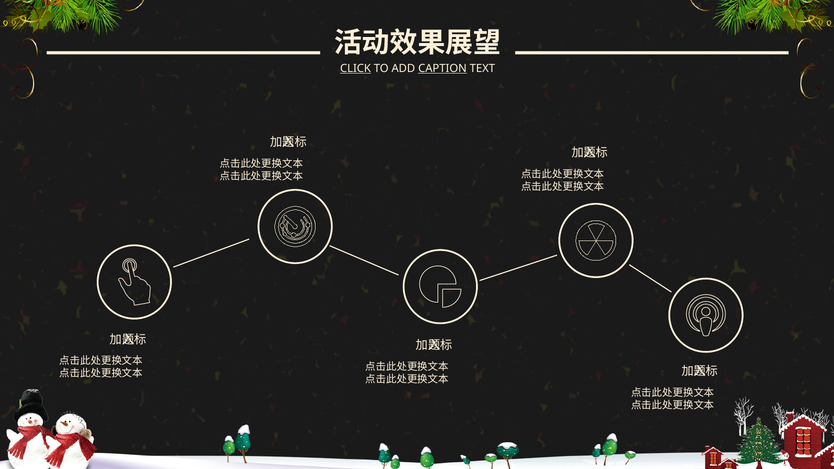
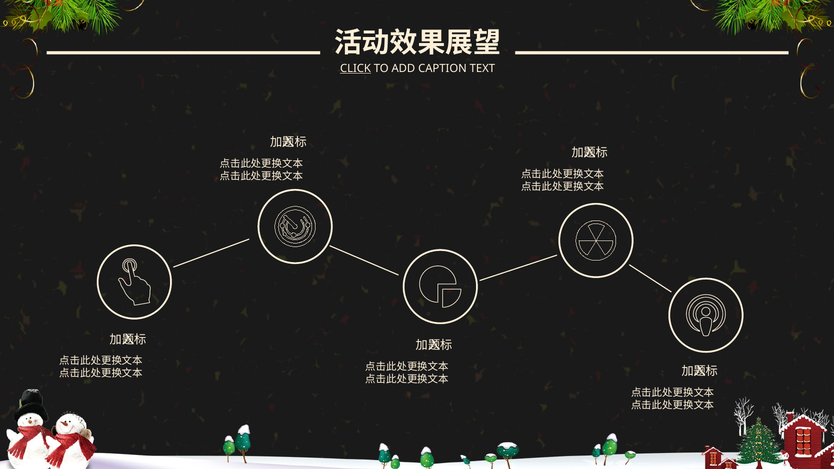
CAPTION underline: present -> none (442, 68)
